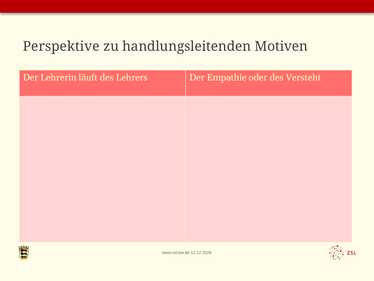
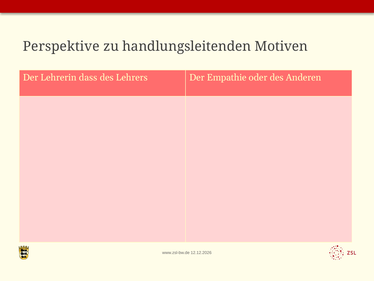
läuft: läuft -> dass (88, 77)
Versteht: Versteht -> Anderen (303, 77)
